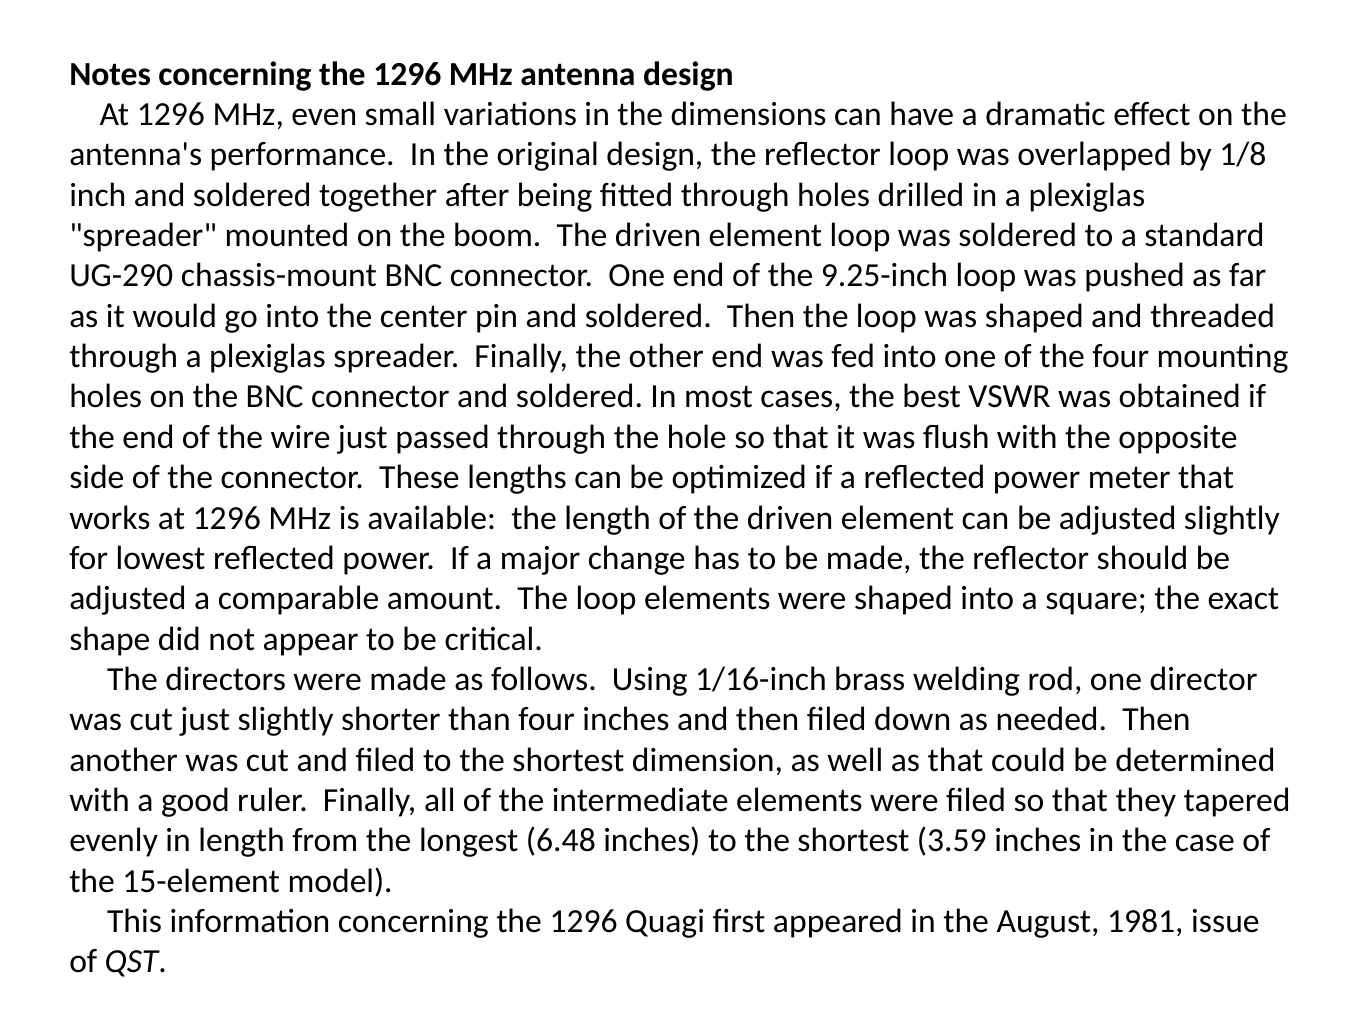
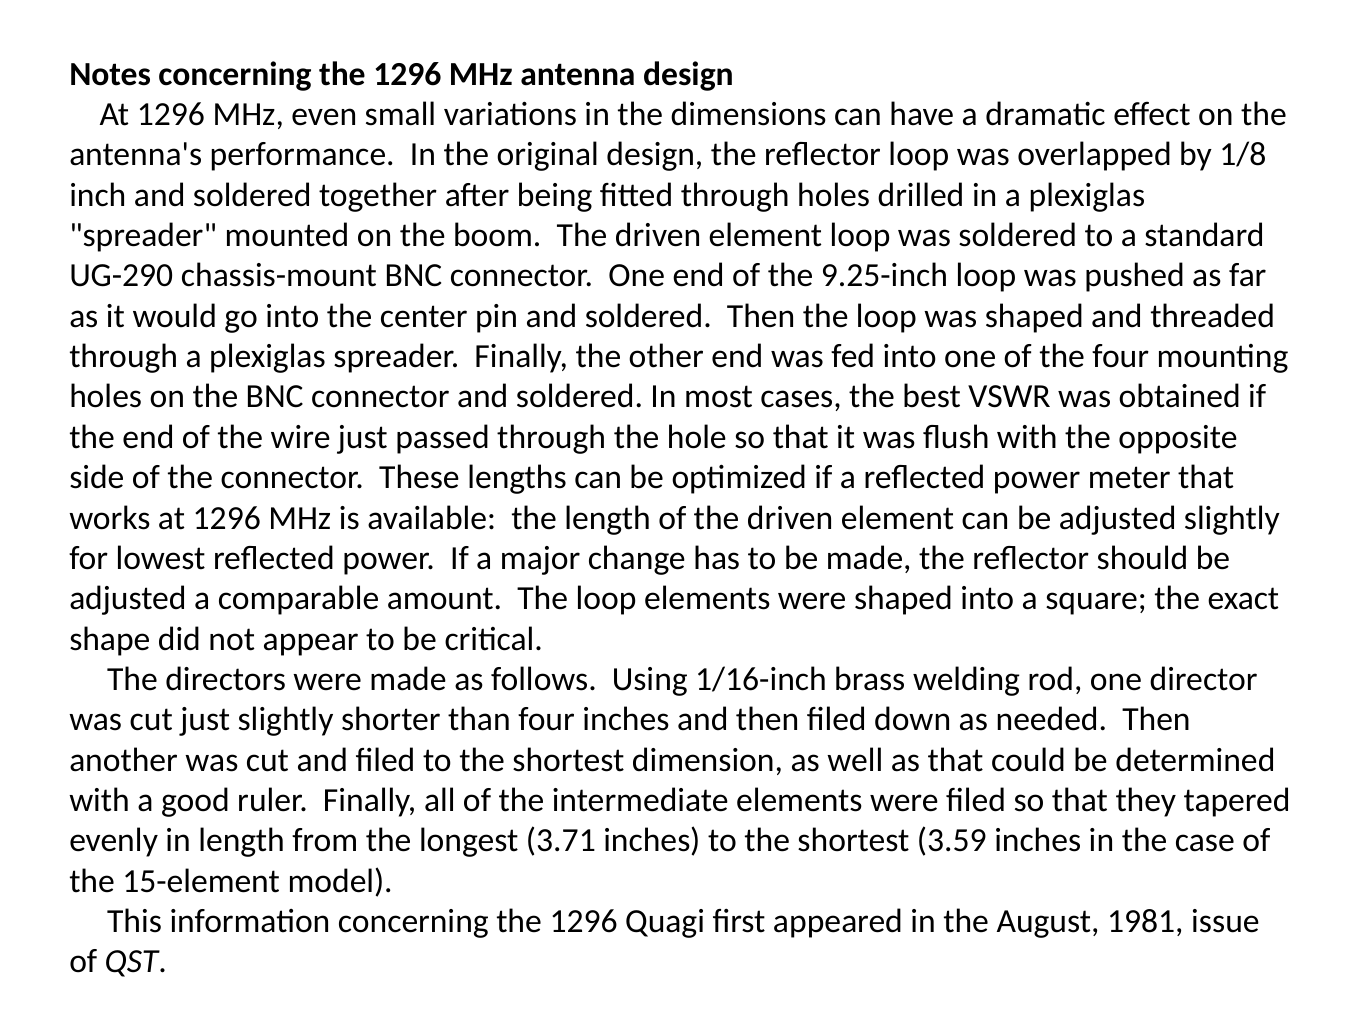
6.48: 6.48 -> 3.71 (561, 841)
